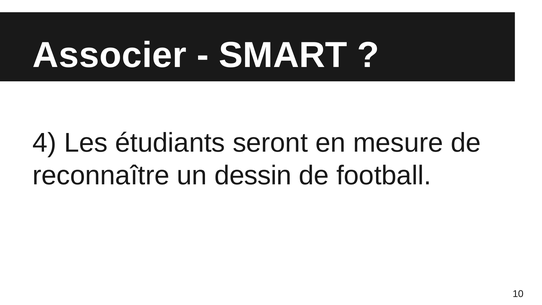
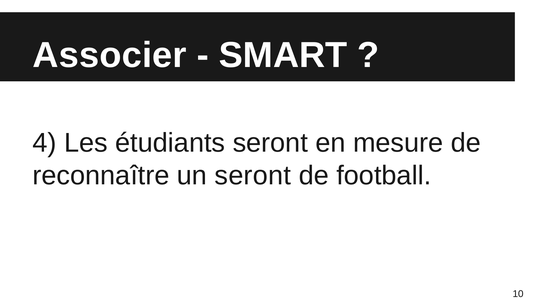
un dessin: dessin -> seront (253, 175)
